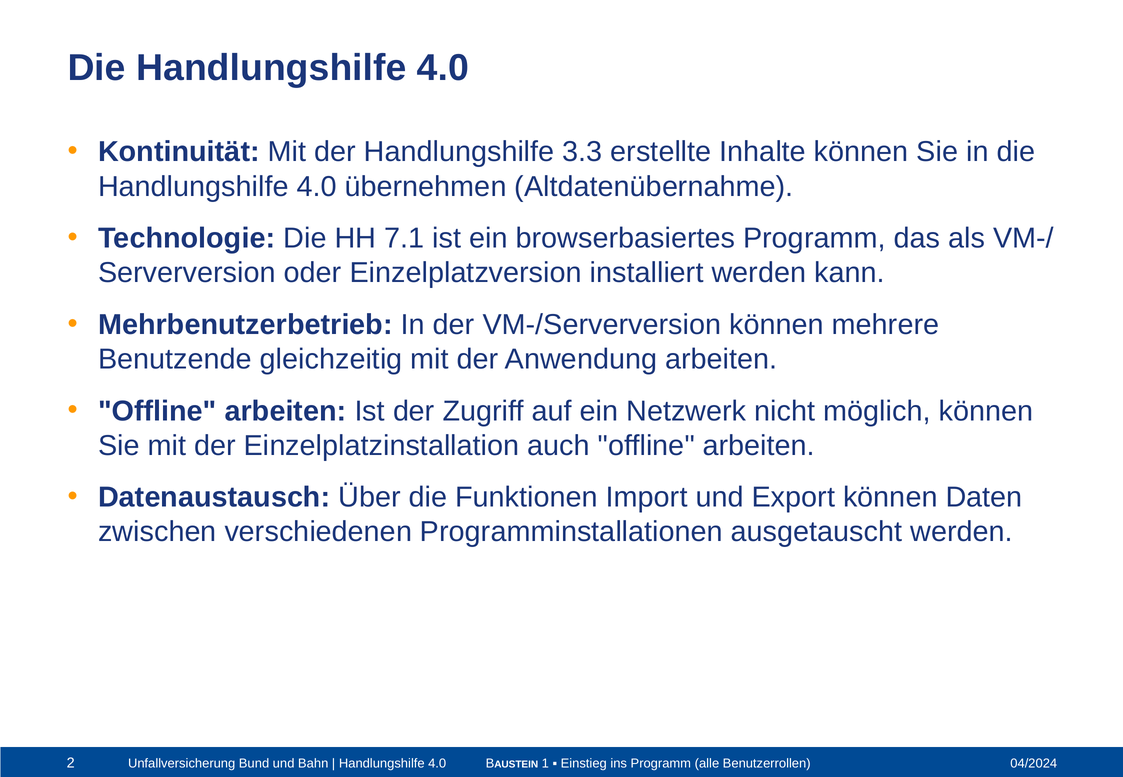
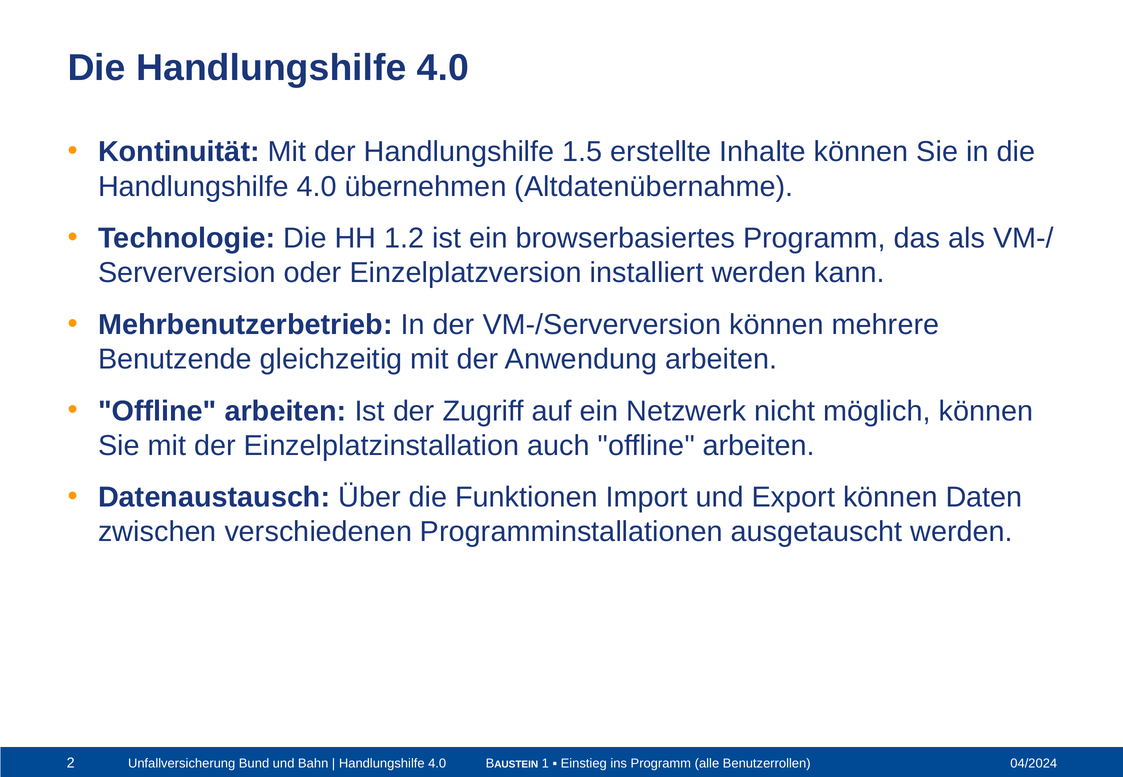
3.3: 3.3 -> 1.5 (582, 152)
7.1: 7.1 -> 1.2 (404, 238)
